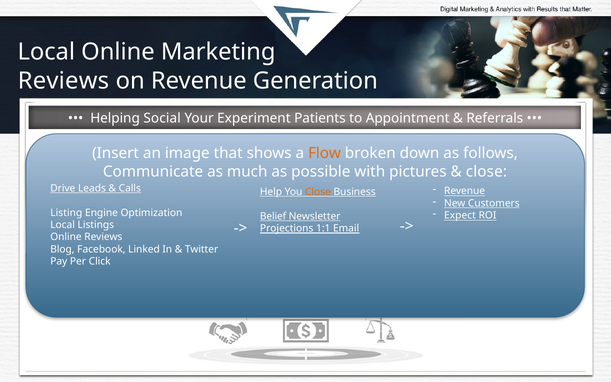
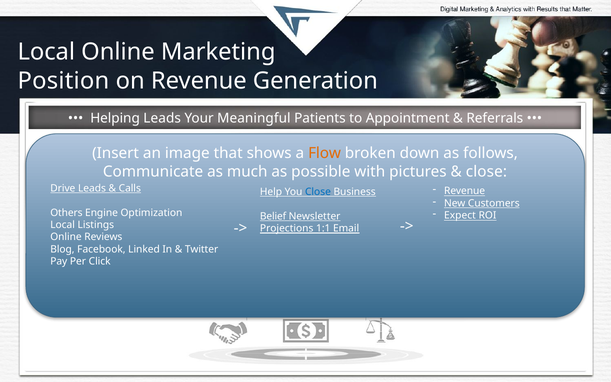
Reviews: Reviews -> Position (63, 81)
Helping Social: Social -> Leads (162, 118)
Experiment: Experiment -> Meaningful (254, 118)
Close colour: orange -> blue (318, 192)
Listing: Listing -> Others (66, 213)
